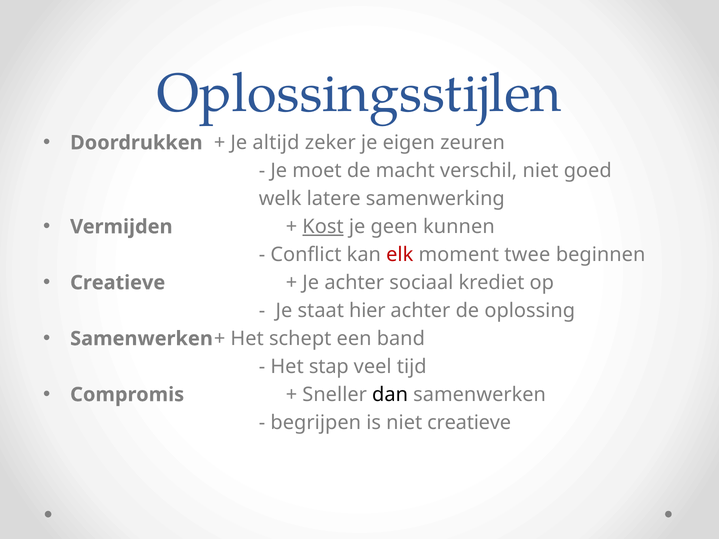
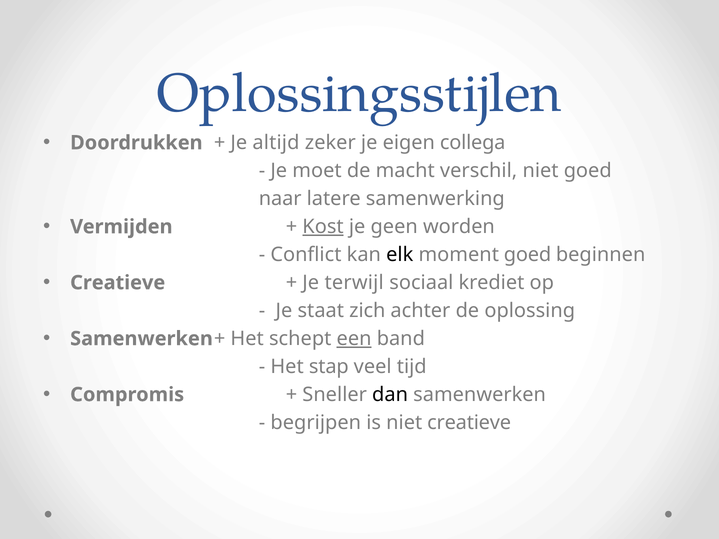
zeuren: zeuren -> collega (473, 143)
welk: welk -> naar (280, 199)
kunnen: kunnen -> worden (459, 227)
elk colour: red -> black (400, 255)
moment twee: twee -> goed (528, 255)
Je achter: achter -> terwijl (354, 283)
hier: hier -> zich (367, 311)
een underline: none -> present (354, 339)
